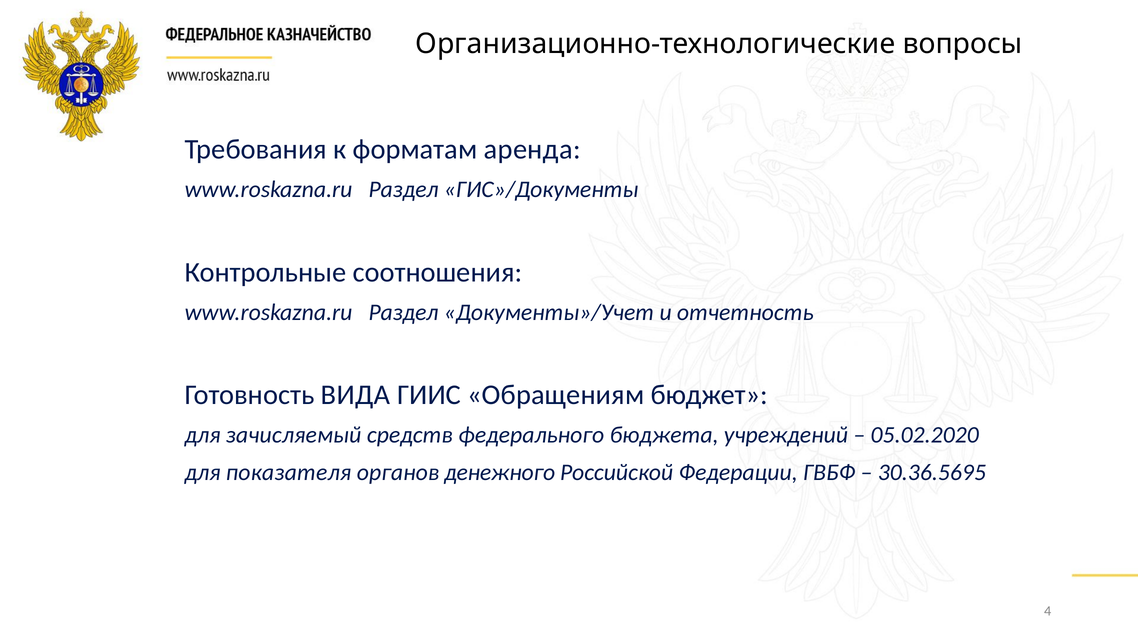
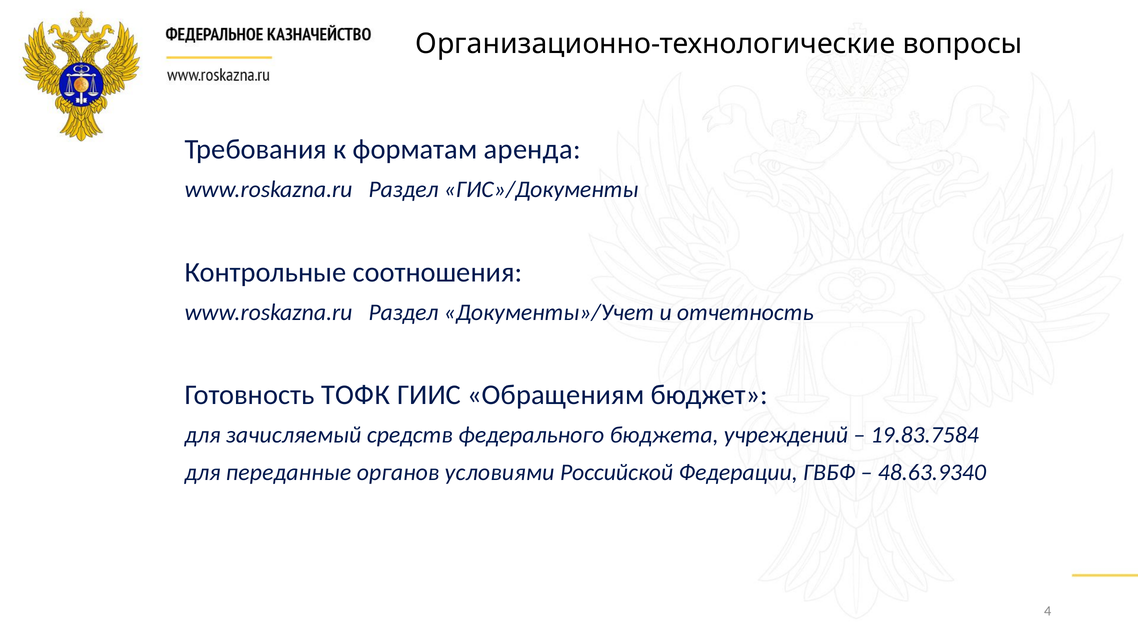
ВИДА: ВИДА -> ТОФК (356, 395)
05.02.2020: 05.02.2020 -> 19.83.7584 (925, 435)
показателя: показателя -> переданные (289, 472)
денежного: денежного -> условиями (500, 472)
30.36.5695: 30.36.5695 -> 48.63.9340 (932, 472)
